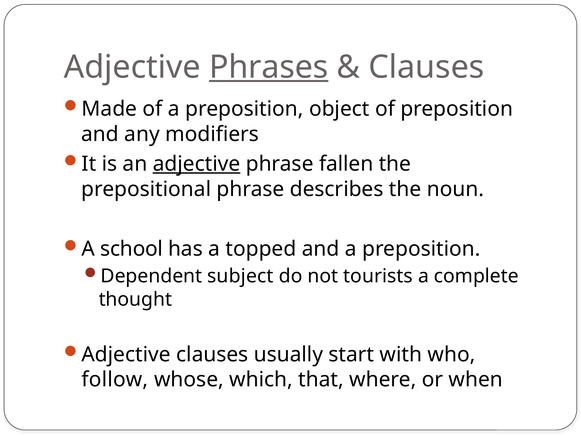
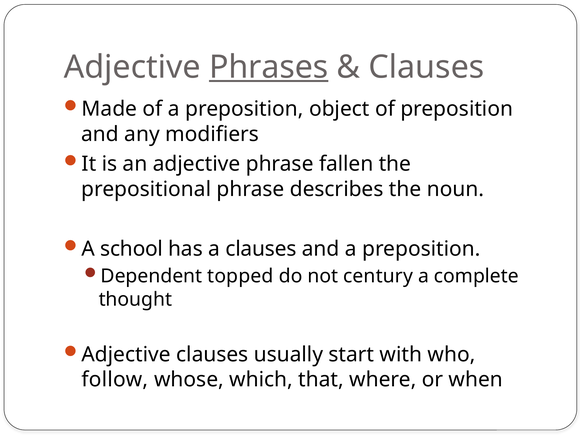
adjective underline: present -> none (197, 164)
a topped: topped -> clauses (261, 249)
subject: subject -> topped (240, 276)
tourists: tourists -> century (378, 276)
